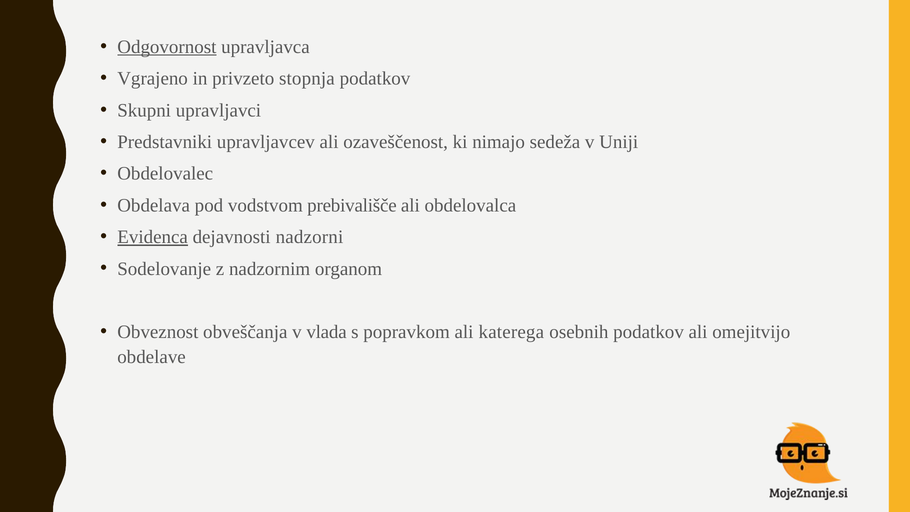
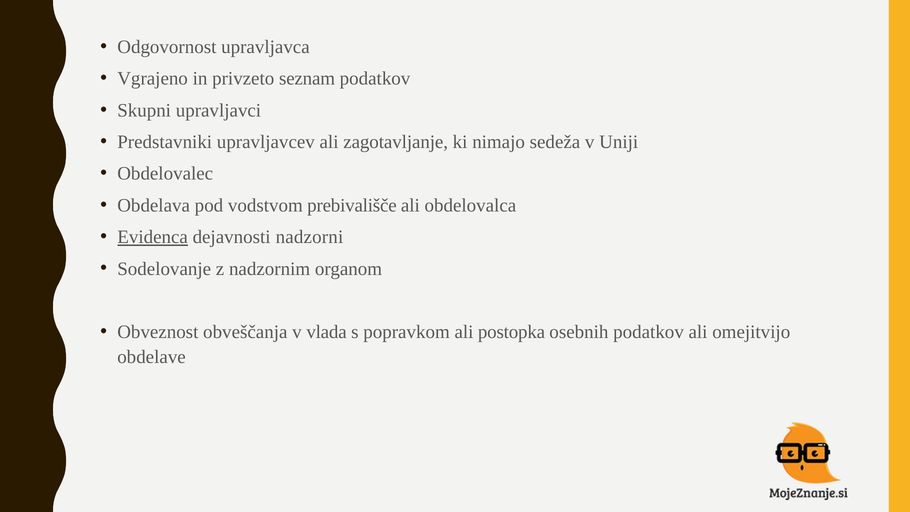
Odgovornost underline: present -> none (167, 47)
stopnja: stopnja -> seznam (307, 79)
ozaveščenost: ozaveščenost -> zagotavljanje (396, 142)
katerega: katerega -> postopka (512, 332)
